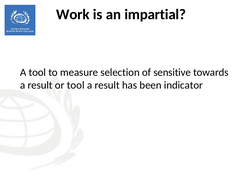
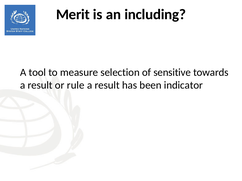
Work: Work -> Merit (73, 15)
impartial: impartial -> including (155, 15)
or tool: tool -> rule (76, 85)
